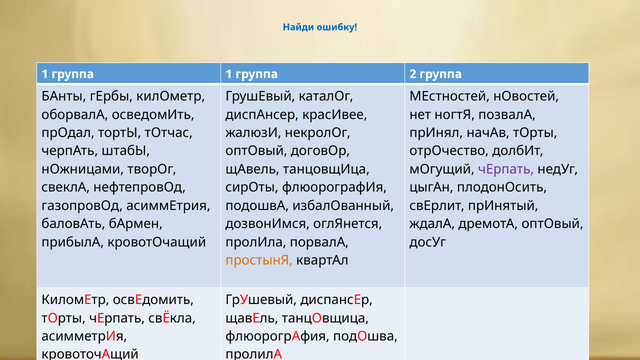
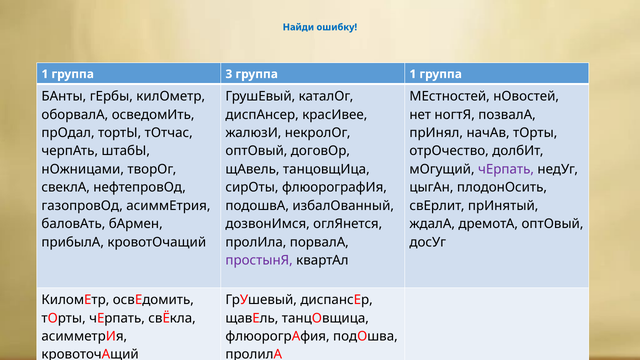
группа 1: 1 -> 3 (229, 74)
группа 2: 2 -> 1 (413, 74)
простынЯ colour: orange -> purple (259, 261)
